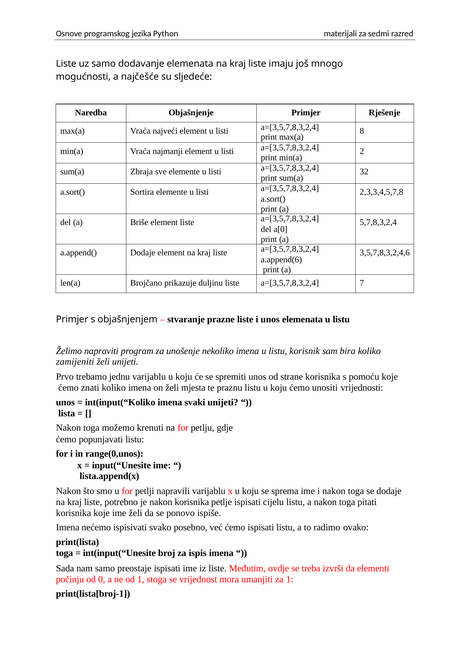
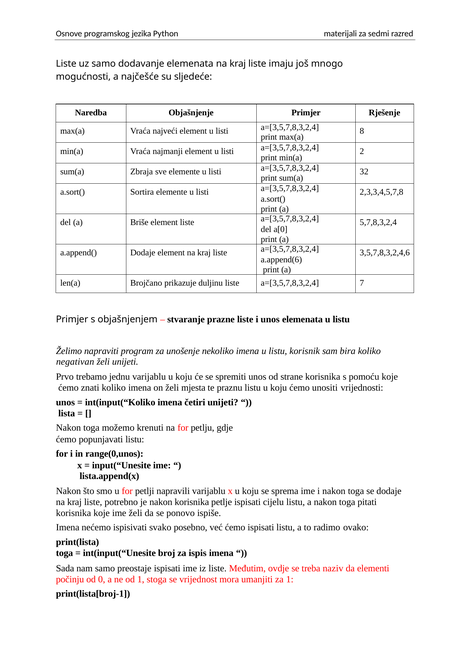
zamijeniti: zamijeniti -> negativan (75, 362)
svaki: svaki -> četiri (195, 403)
izvrši: izvrši -> naziv (333, 568)
